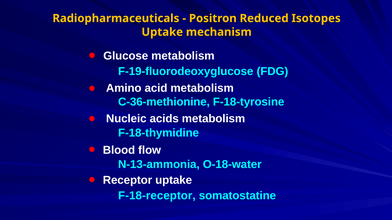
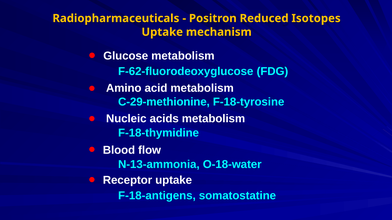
F-19-fluorodeoxyglucose: F-19-fluorodeoxyglucose -> F-62-fluorodeoxyglucose (186, 71)
C-36-methionine: C-36-methionine -> C-29-methionine (164, 102)
F-18-receptor: F-18-receptor -> F-18-antigens (157, 196)
